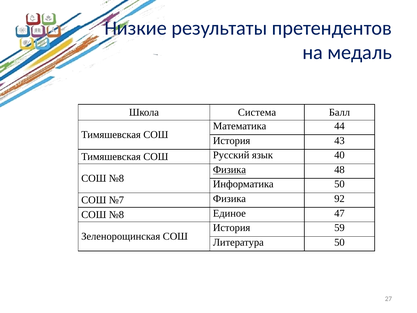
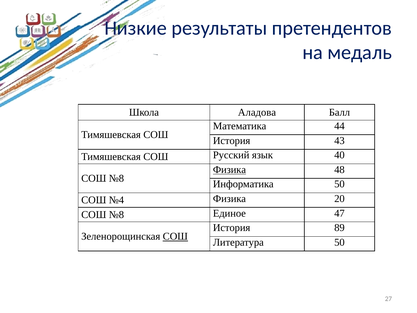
Система: Система -> Аладова (257, 112)
№7: №7 -> №4 (116, 200)
92: 92 -> 20 (339, 199)
59: 59 -> 89 (339, 228)
СОШ underline: none -> present (175, 236)
